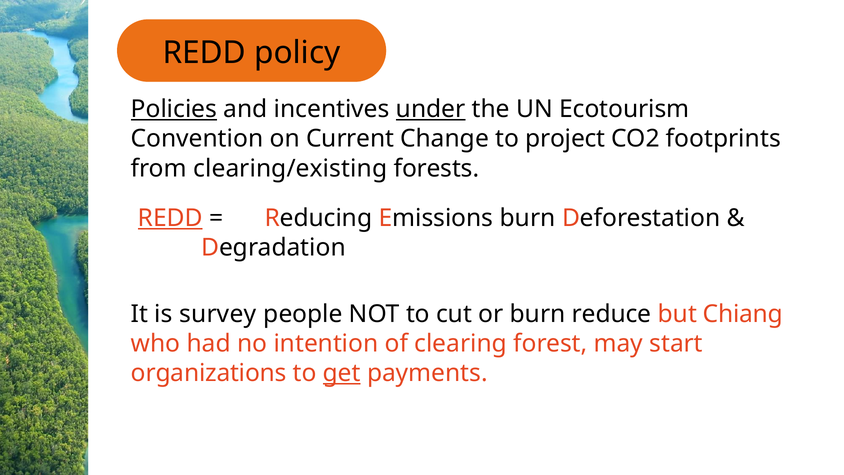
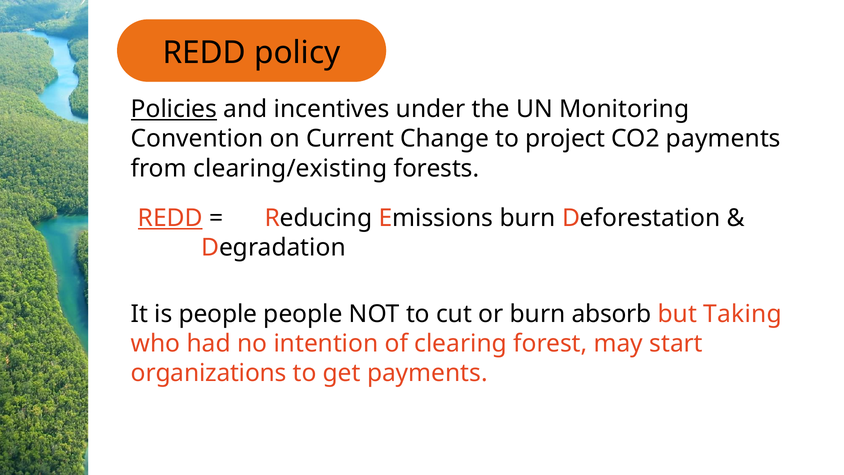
under underline: present -> none (431, 109)
Ecotourism: Ecotourism -> Monitoring (624, 109)
CO2 footprints: footprints -> payments (723, 139)
is survey: survey -> people (218, 314)
reduce: reduce -> absorb (612, 314)
Chiang: Chiang -> Taking (743, 314)
get underline: present -> none (342, 373)
